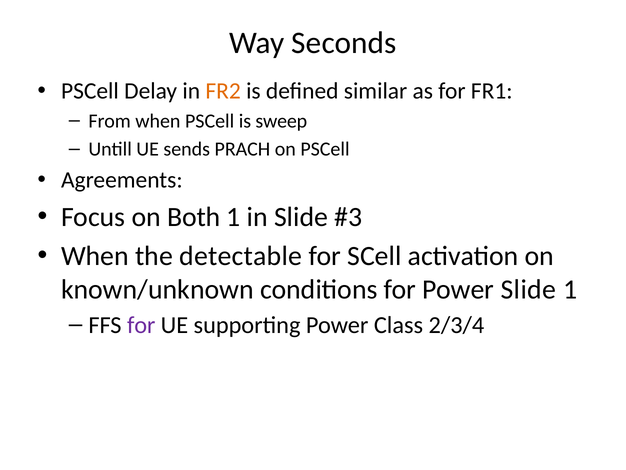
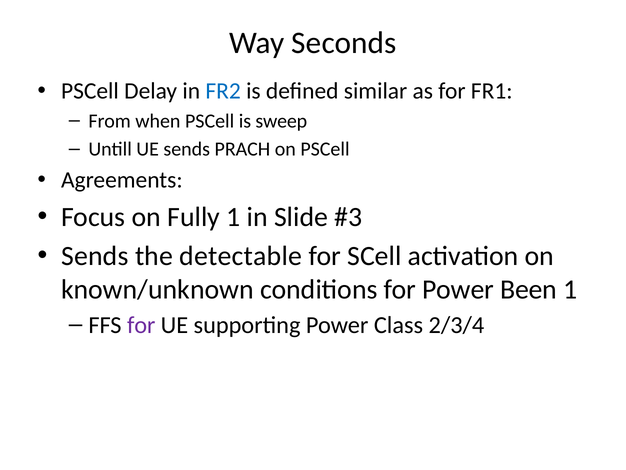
FR2 colour: orange -> blue (223, 91)
Both: Both -> Fully (194, 217)
When: When -> Sends (95, 256)
Power Slide: Slide -> Been (529, 289)
